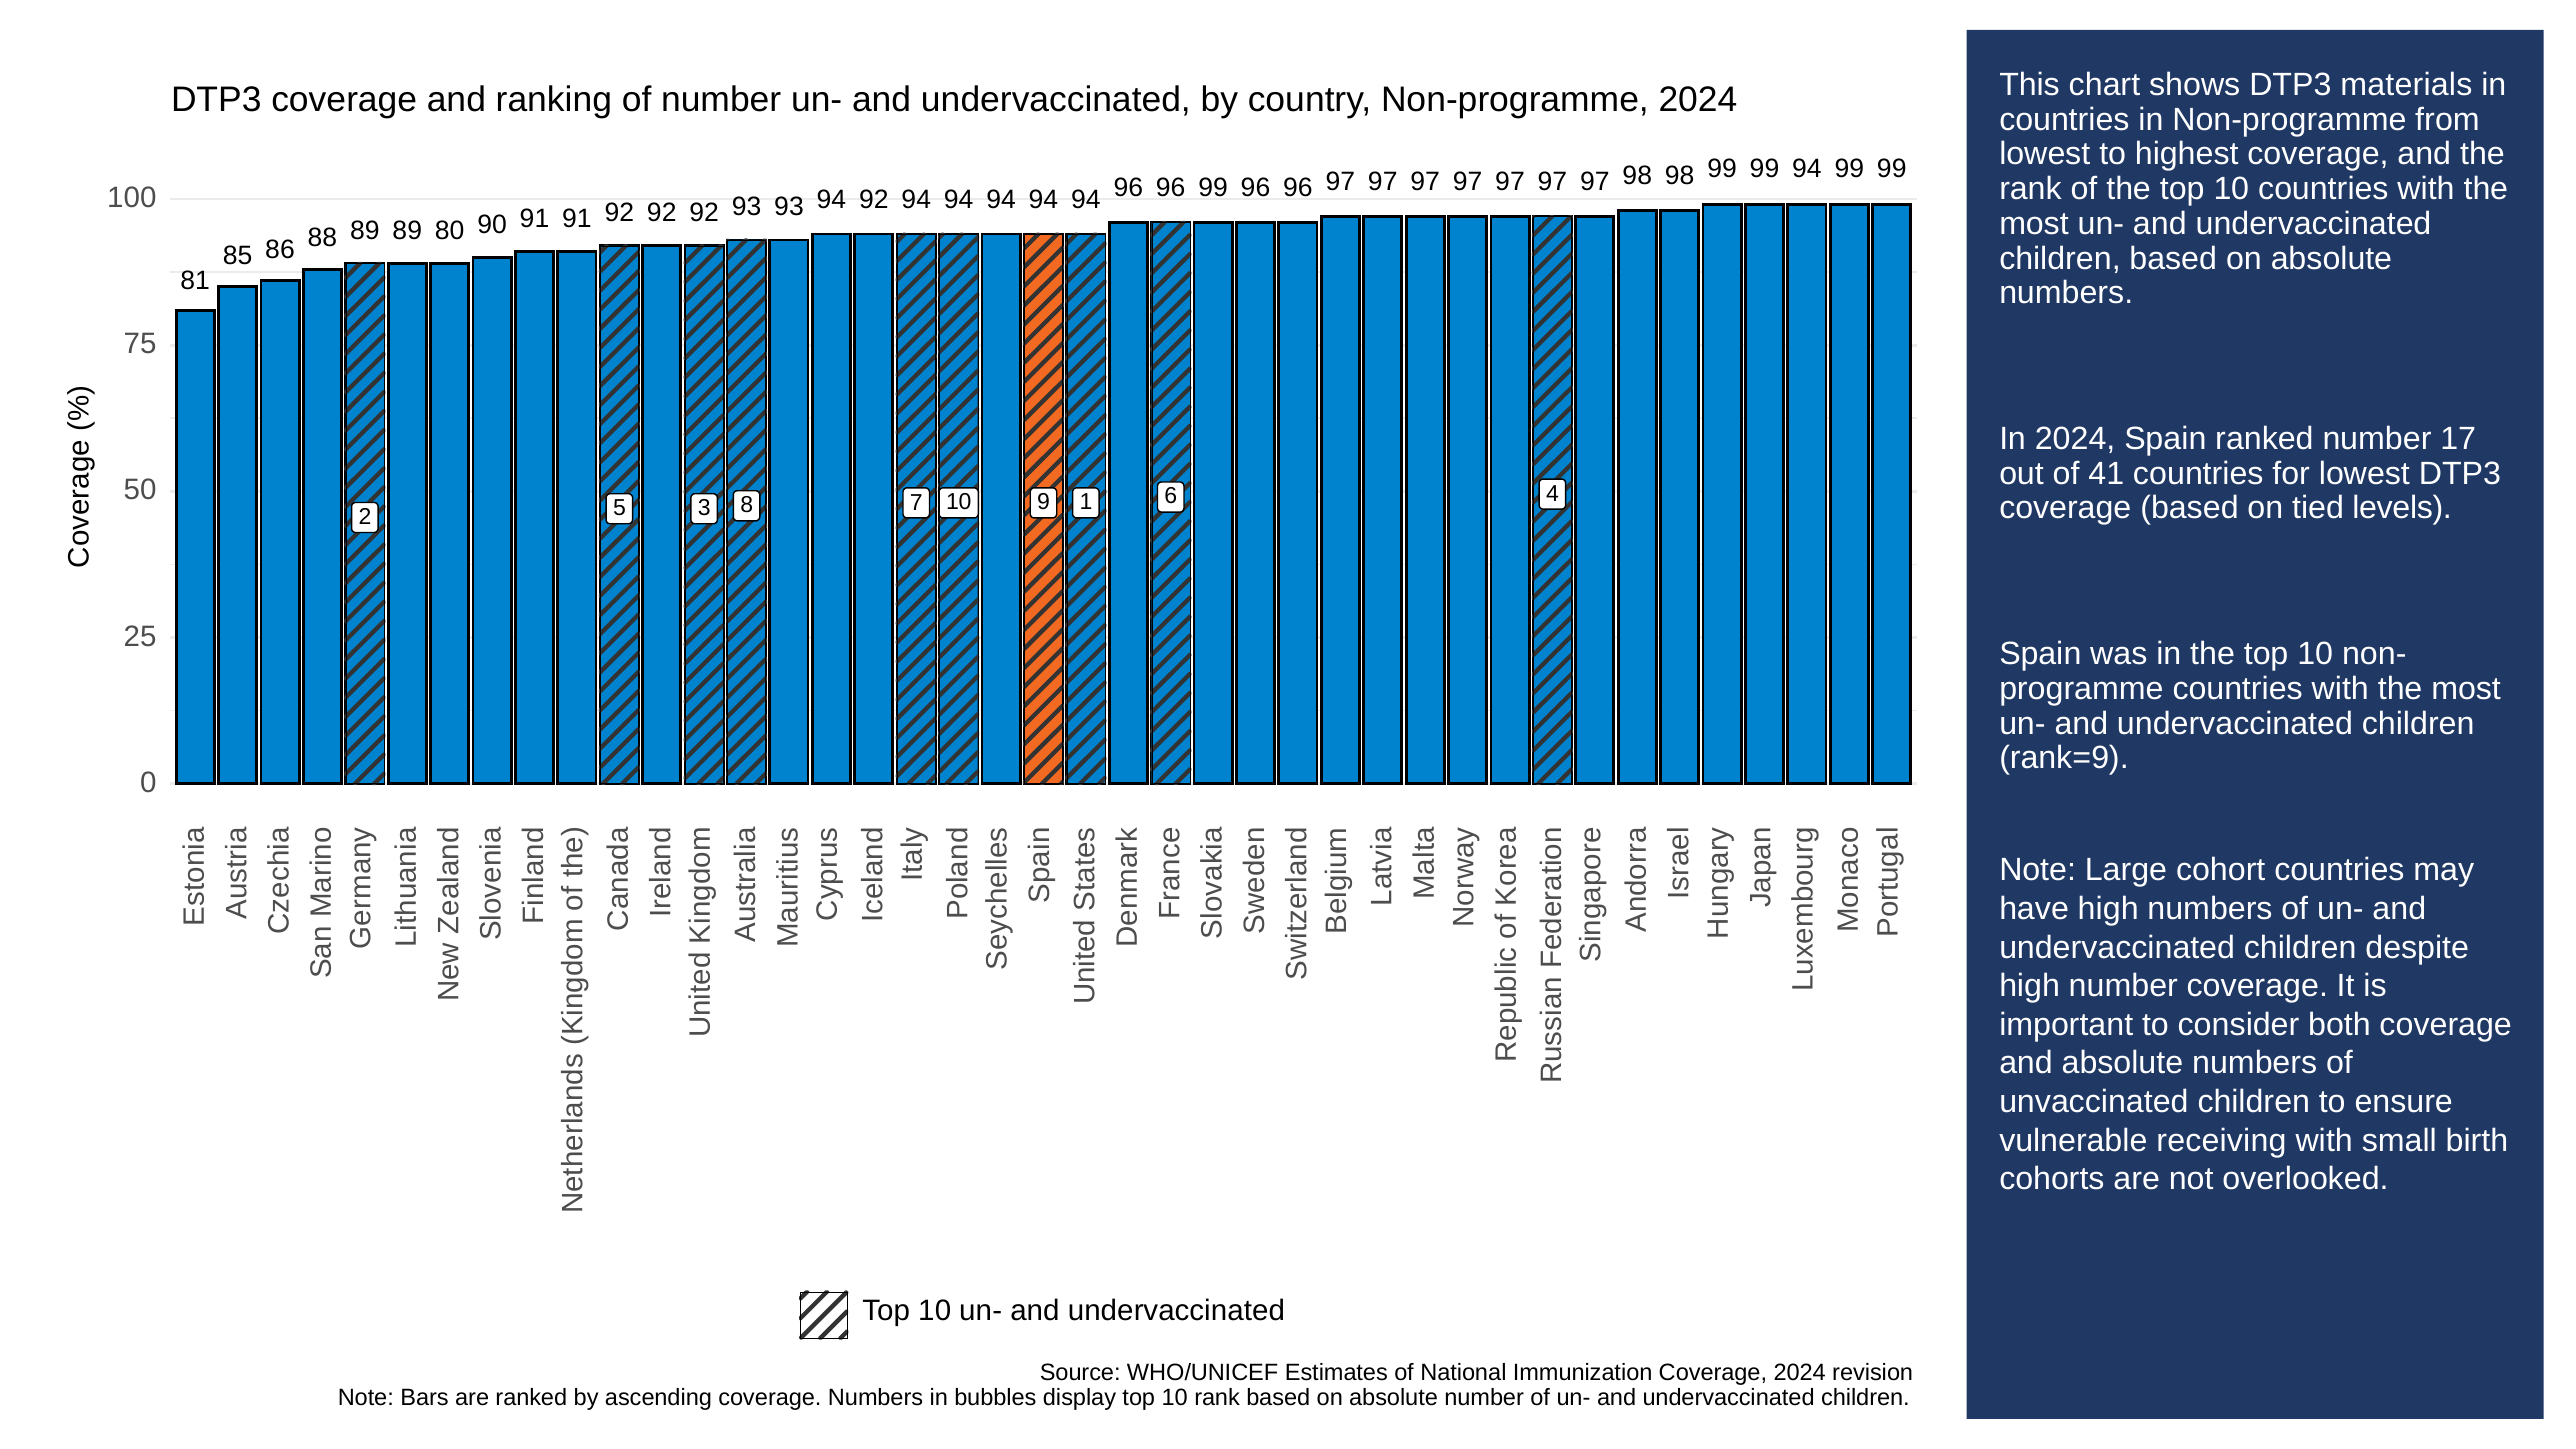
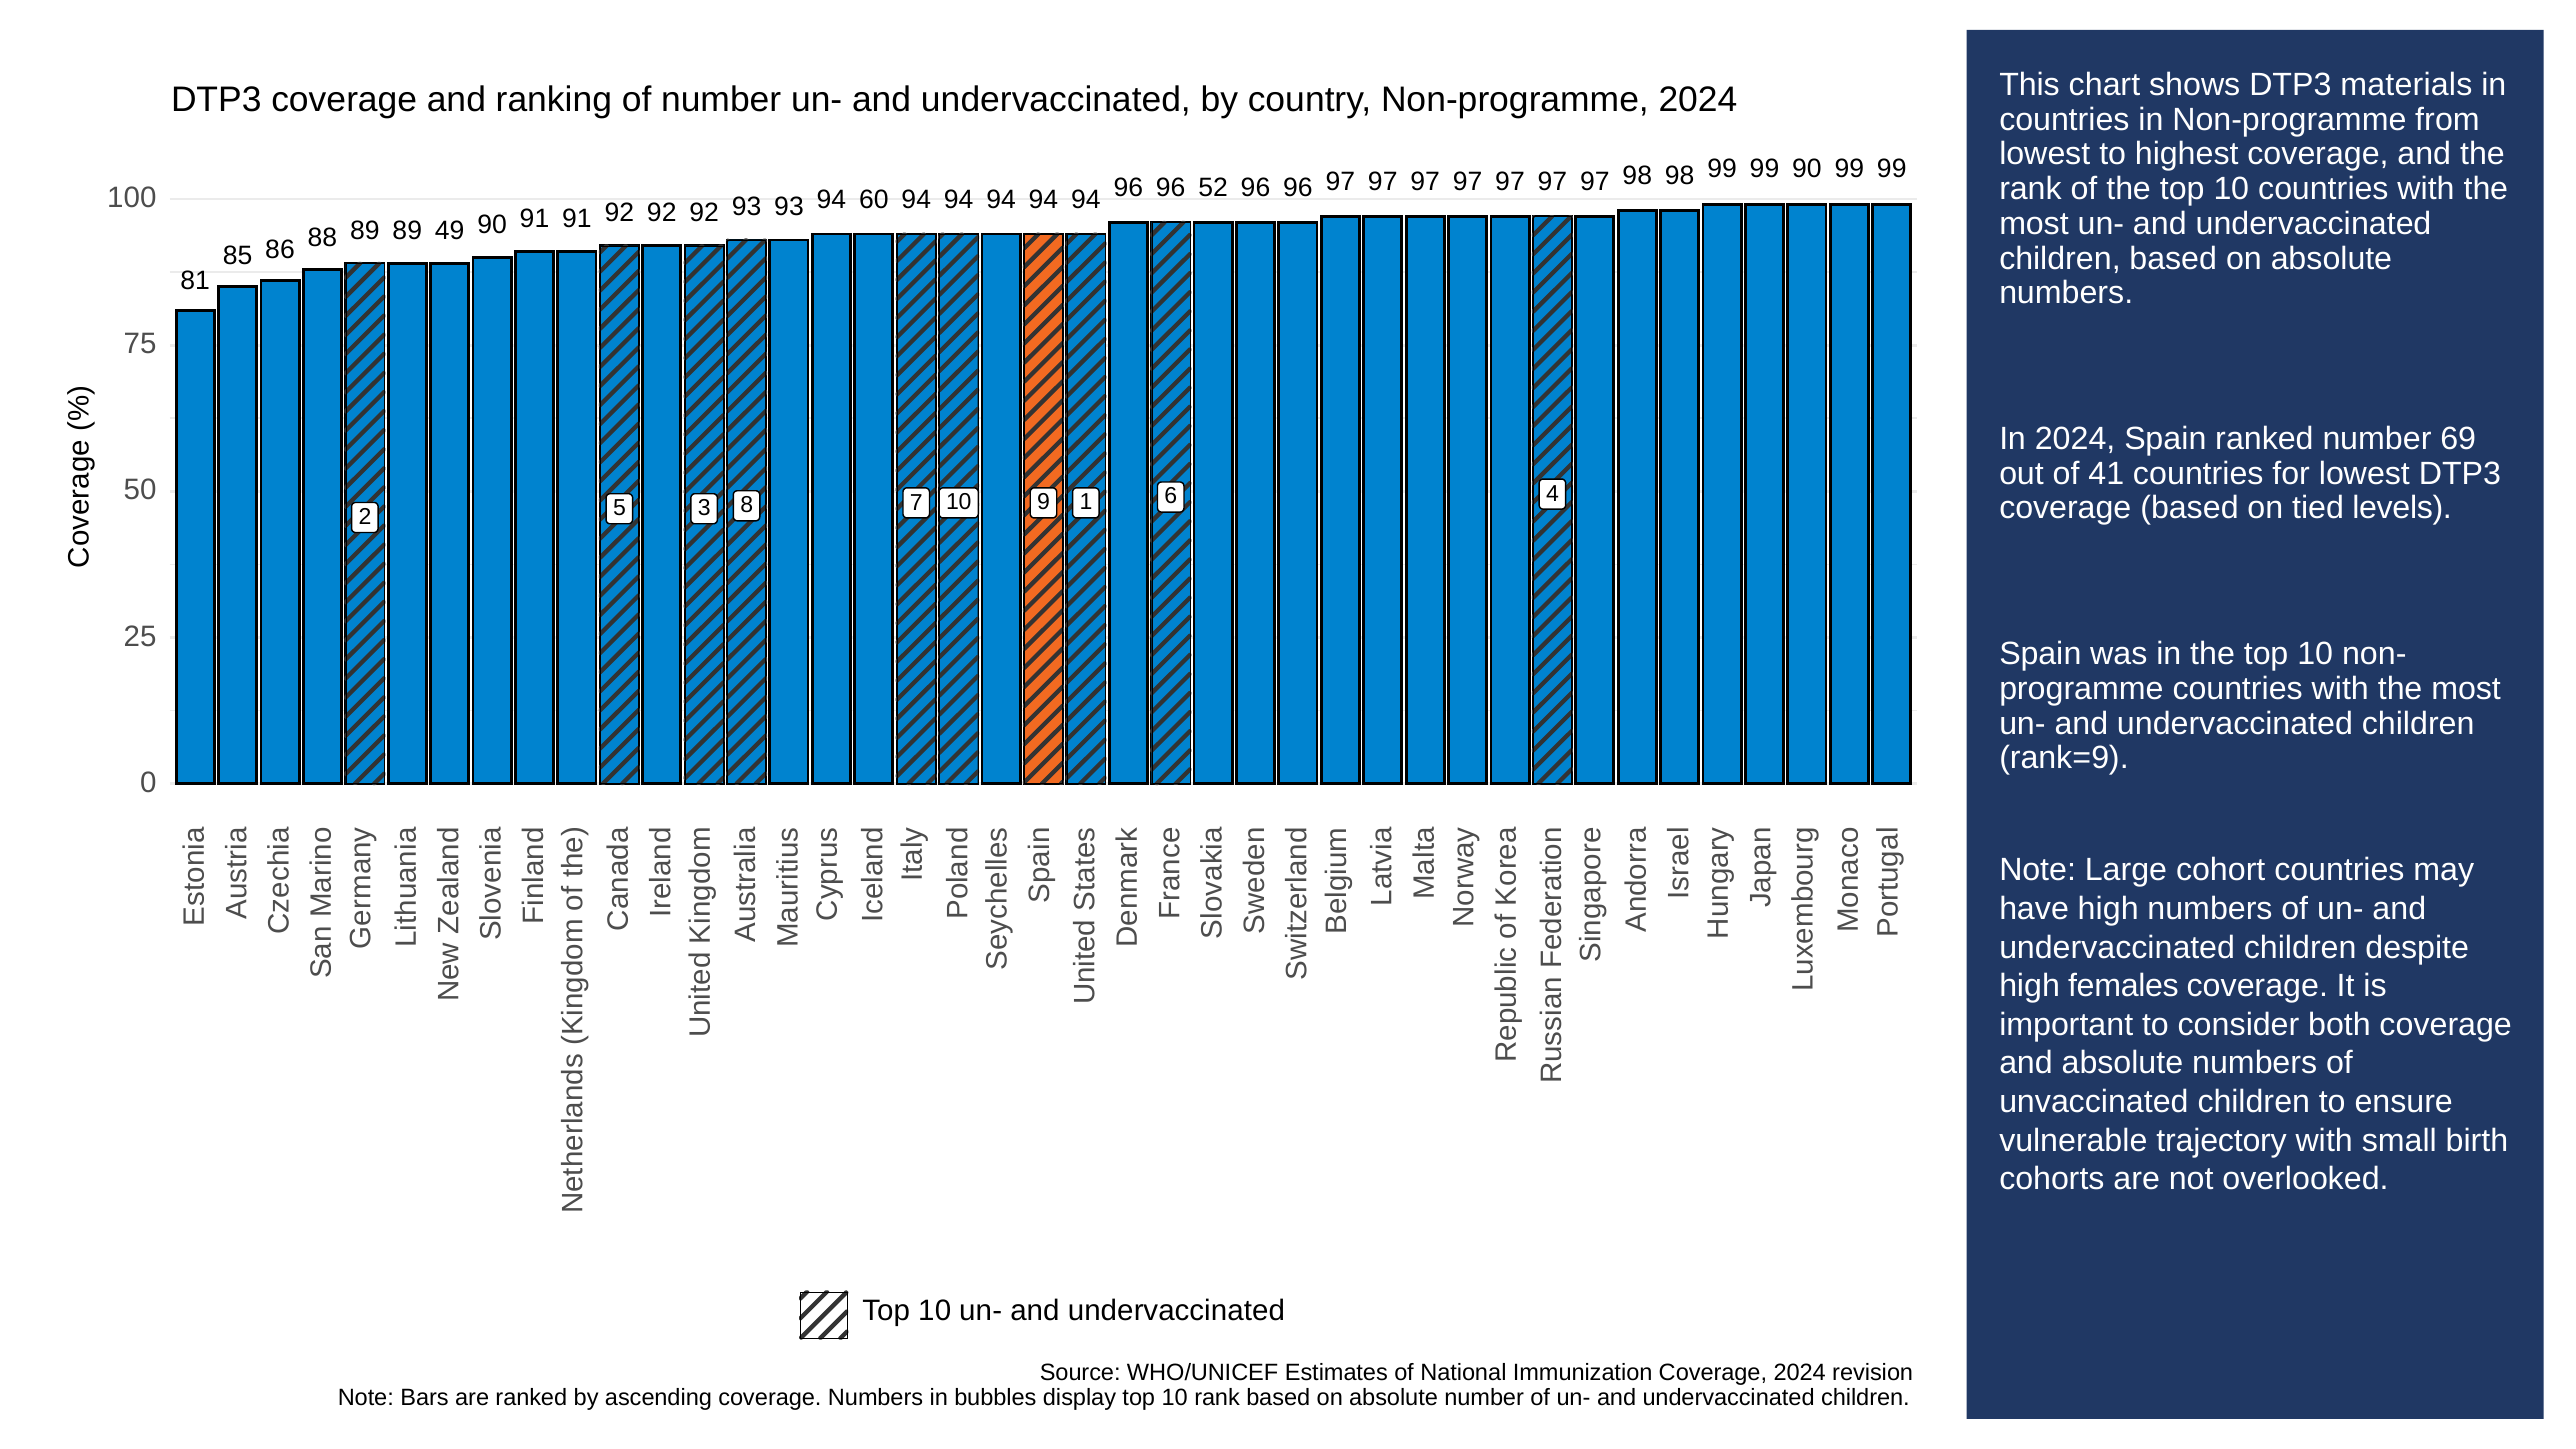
99 94: 94 -> 90 (1807, 169)
96 99: 99 -> 52 (1213, 188)
94 92: 92 -> 60 (874, 200)
80: 80 -> 49 (450, 231)
17: 17 -> 69 (2458, 439)
high number: number -> females (2123, 986)
receiving: receiving -> trajectory (2222, 1141)
